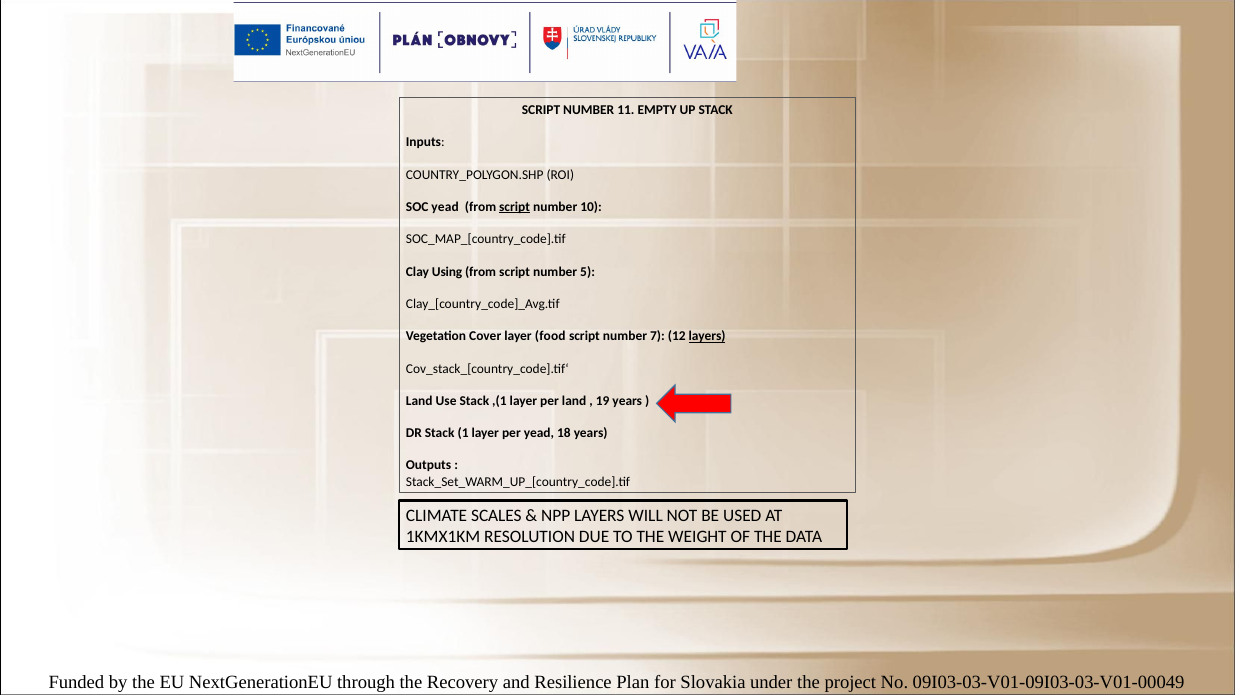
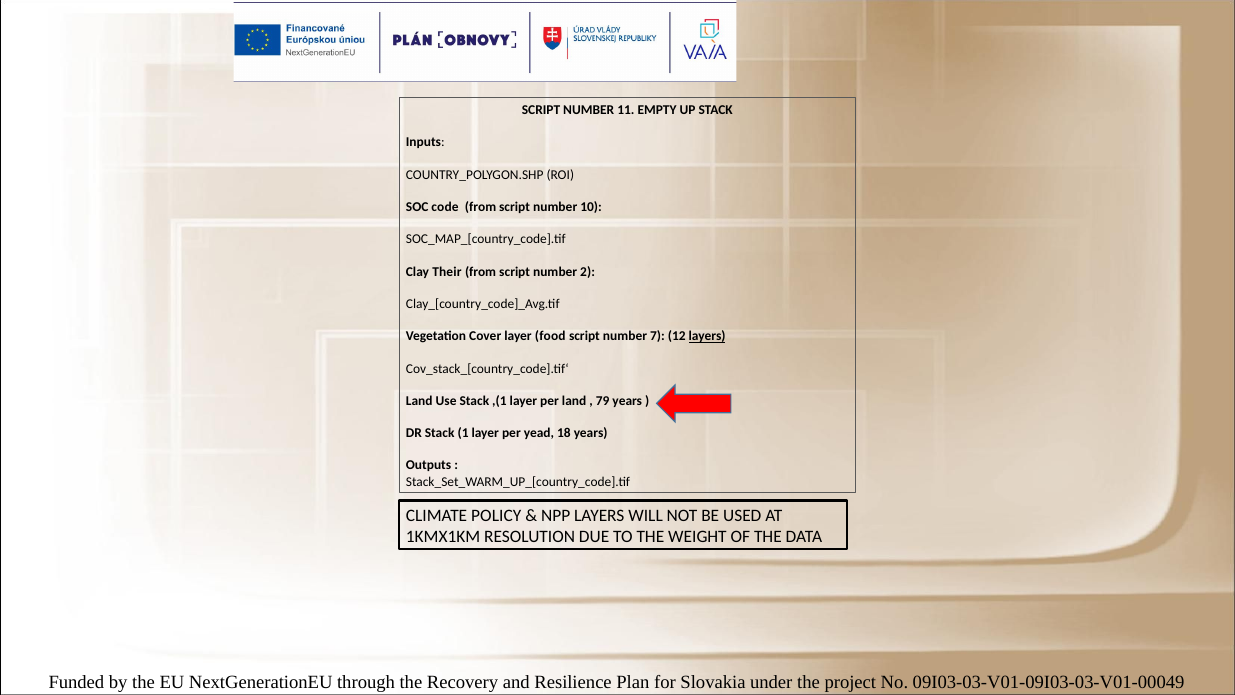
SOC yead: yead -> code (445, 207)
script underline: present -> none (515, 207)
Using: Using -> Their (447, 272)
5: 5 -> 2 (588, 272)
19: 19 -> 79 (603, 401)
SCALES: SCALES -> POLICY (496, 515)
